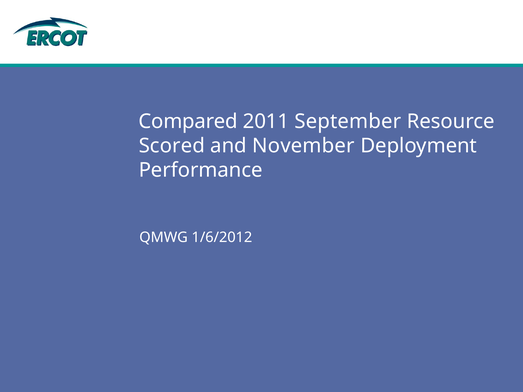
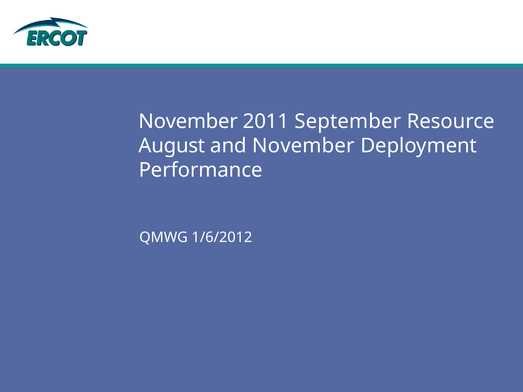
Compared: Compared -> November (188, 121)
Scored: Scored -> August (172, 146)
